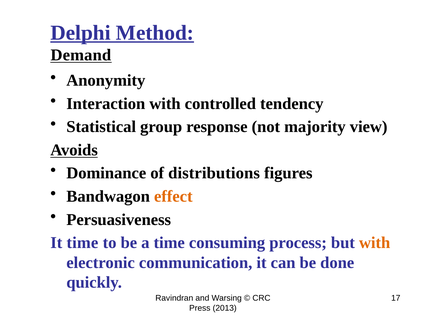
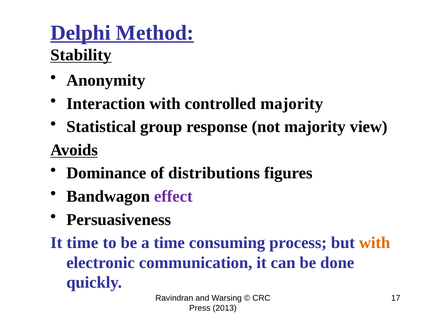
Demand: Demand -> Stability (81, 55)
controlled tendency: tendency -> majority (292, 104)
effect colour: orange -> purple (173, 197)
